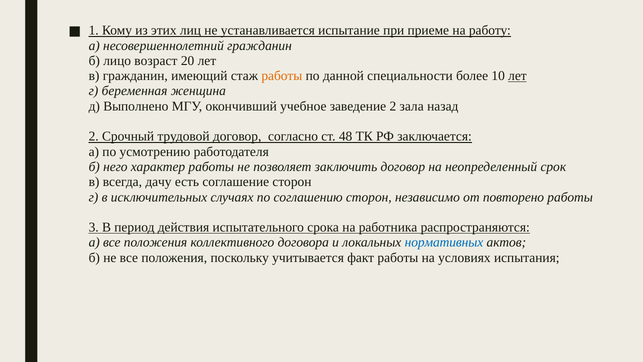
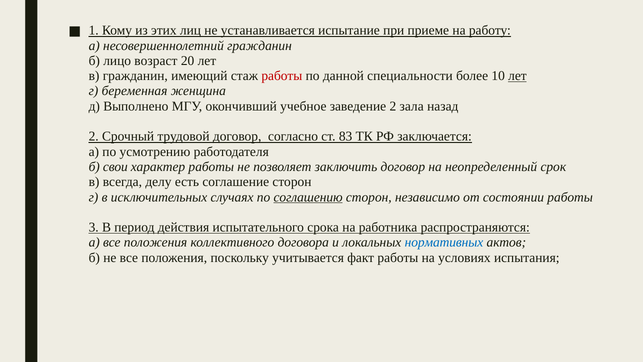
работы colour: orange -> red (282, 76)
48: 48 -> 83 (346, 136)
него: него -> свои (115, 167)
дачу: дачу -> делу (158, 182)
соглашению underline: none -> present (308, 197)
повторено: повторено -> состоянии (513, 197)
